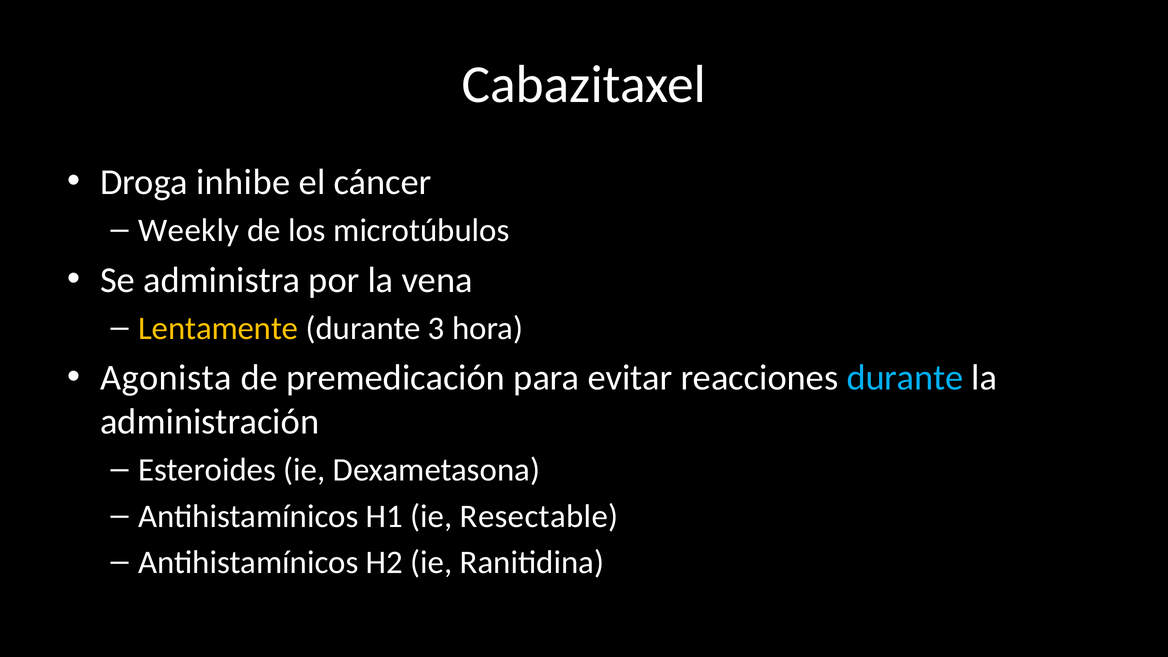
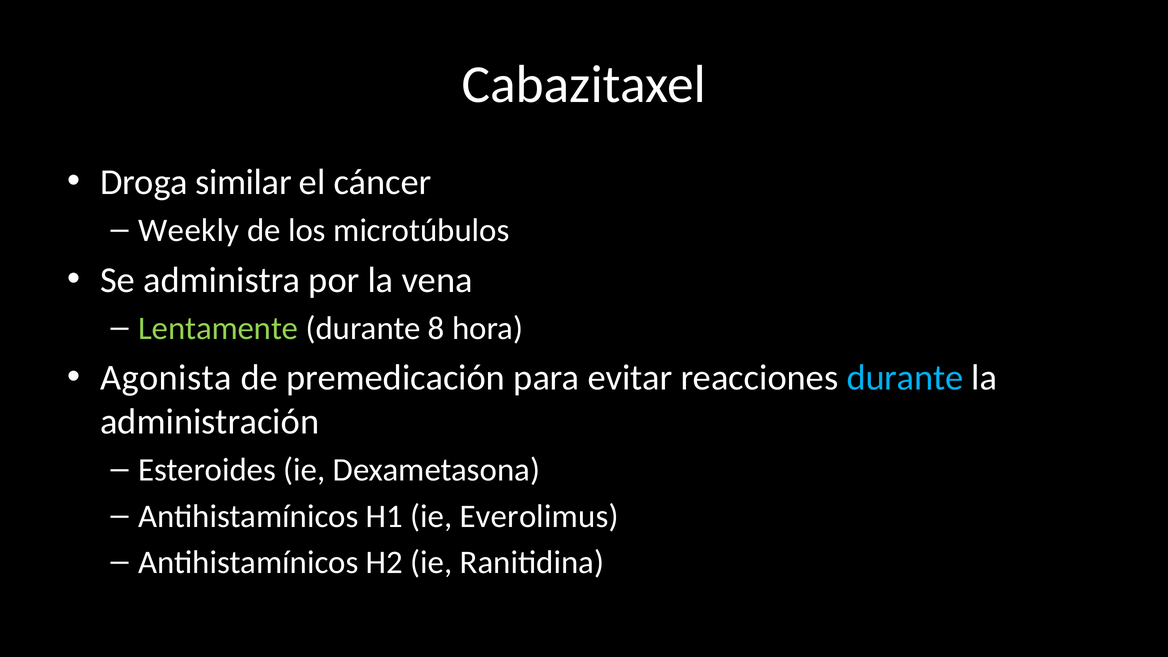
inhibe: inhibe -> similar (244, 182)
Lentamente colour: yellow -> light green (218, 328)
3: 3 -> 8 (436, 328)
Resectable: Resectable -> Everolimus (539, 516)
